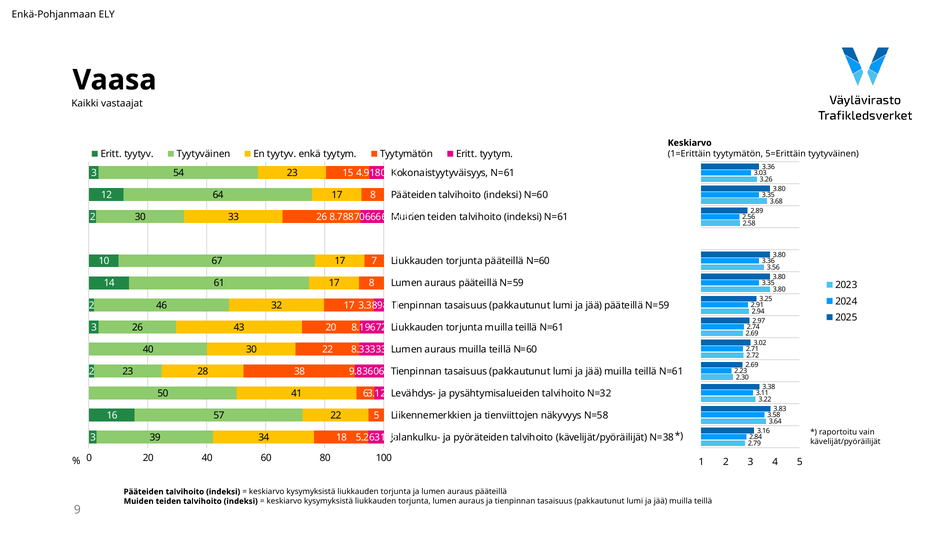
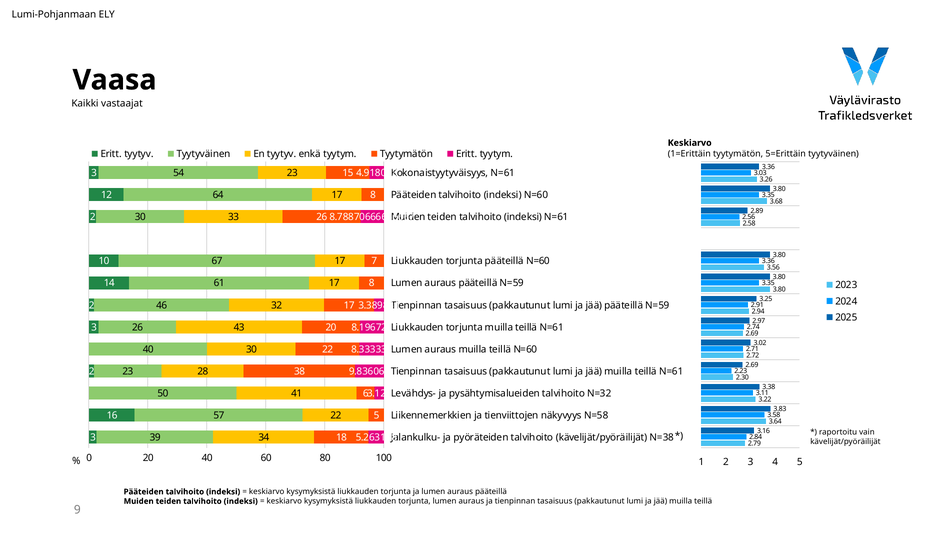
Enkä-Pohjanmaan: Enkä-Pohjanmaan -> Lumi-Pohjanmaan (54, 15)
